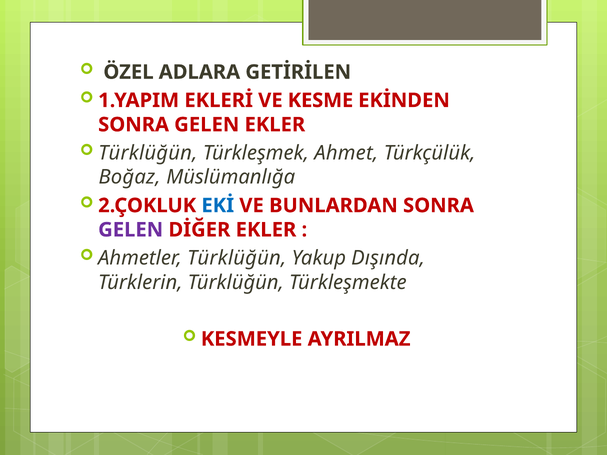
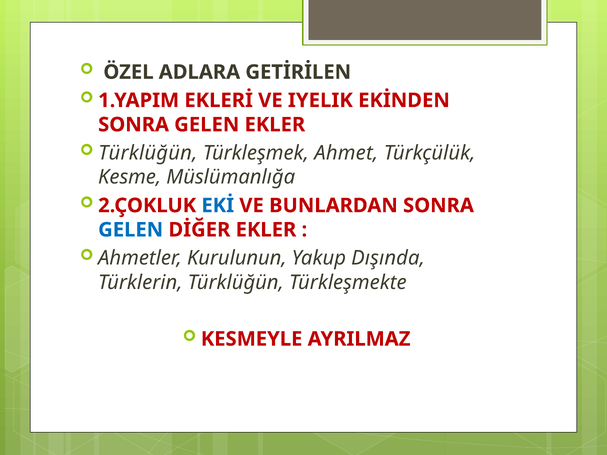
KESME: KESME -> IYELIK (320, 100)
Boğaz: Boğaz -> Kesme (130, 177)
GELEN colour: purple -> blue (131, 230)
Ahmetler Türklüğün: Türklüğün -> Kurulunun (237, 258)
